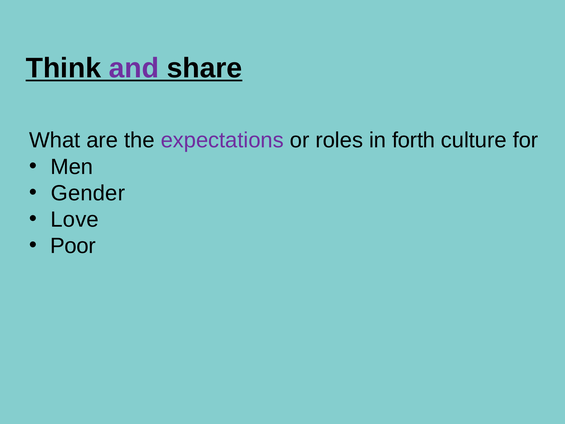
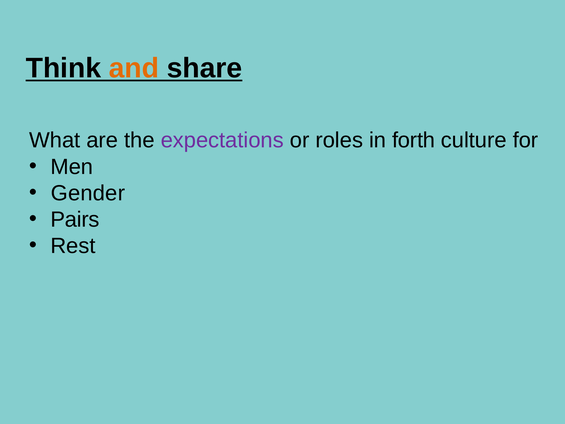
and colour: purple -> orange (134, 68)
Love: Love -> Pairs (75, 219)
Poor: Poor -> Rest (73, 246)
